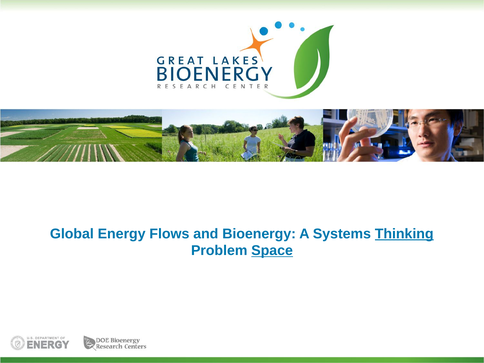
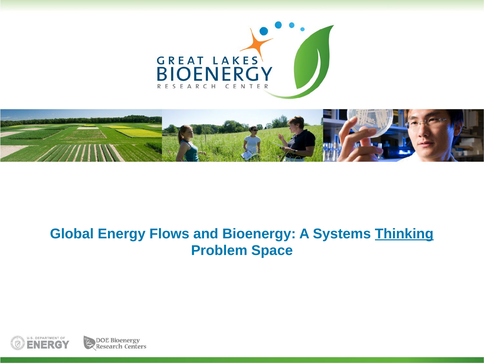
Space underline: present -> none (272, 251)
